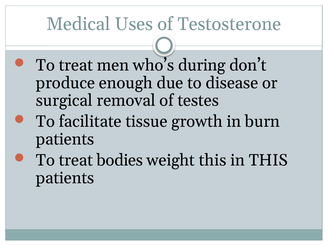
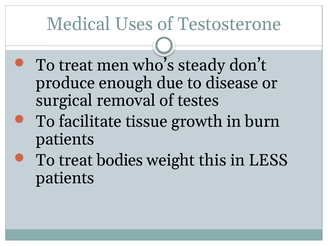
during: during -> steady (202, 65)
in THIS: THIS -> LESS (268, 160)
